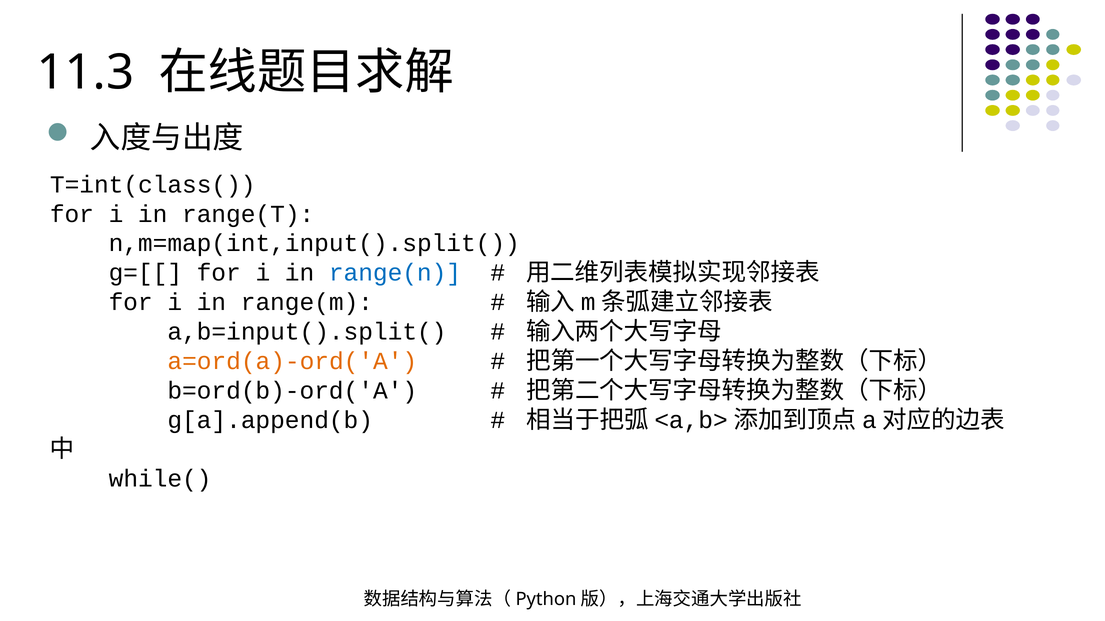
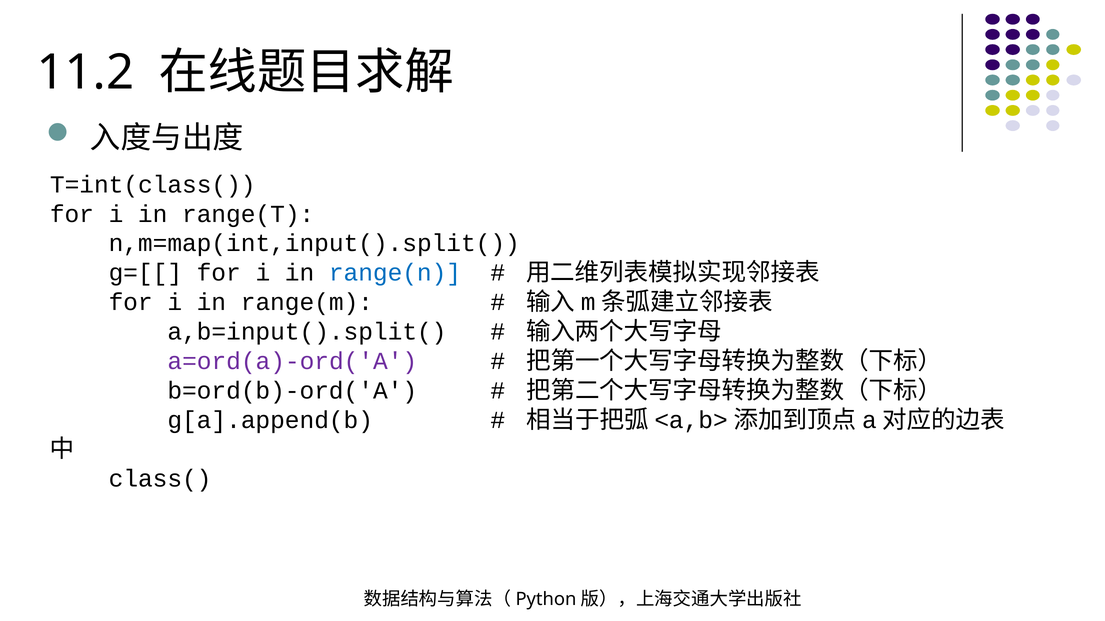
11.3: 11.3 -> 11.2 (85, 73)
a=ord(a)-ord('A colour: orange -> purple (292, 361)
while(: while( -> class( (160, 479)
